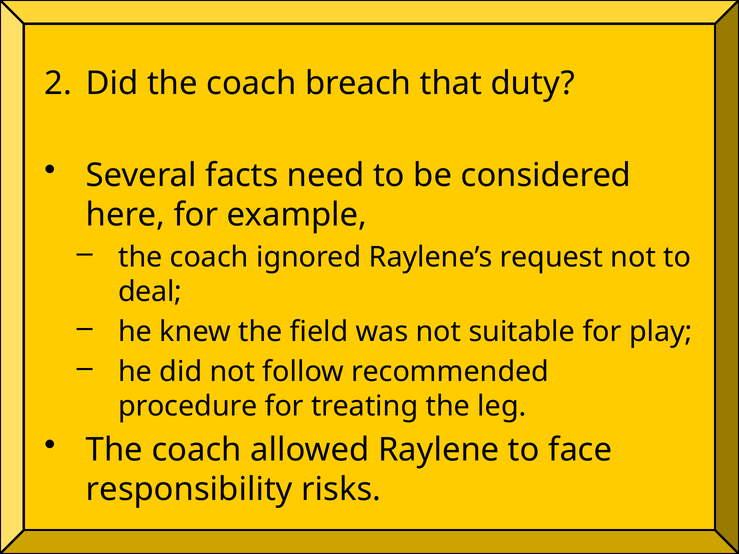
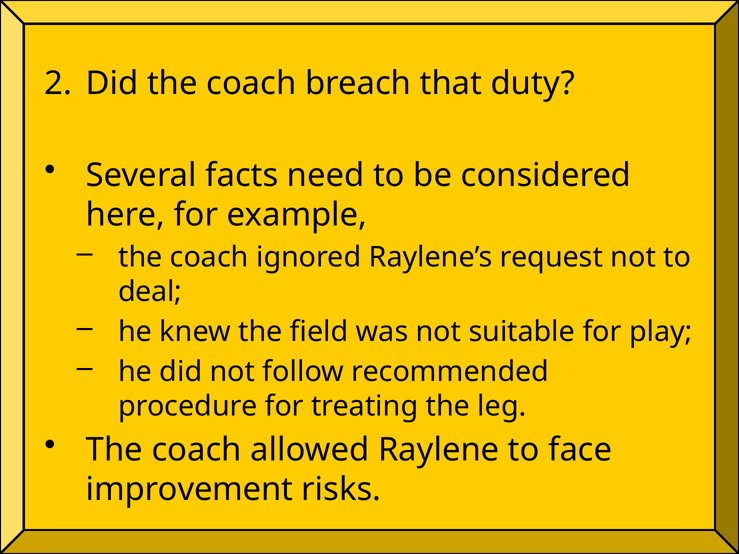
responsibility: responsibility -> improvement (189, 490)
